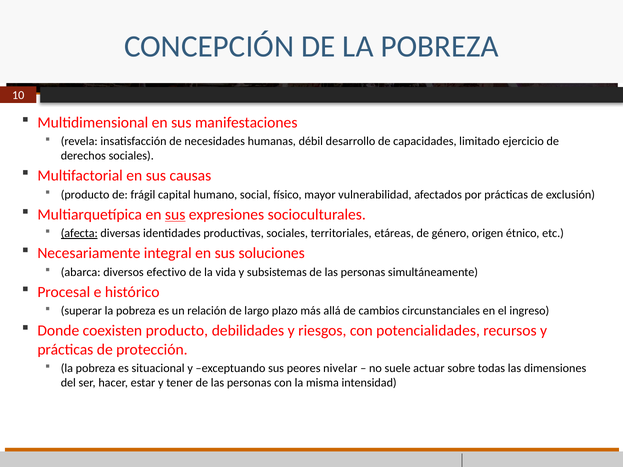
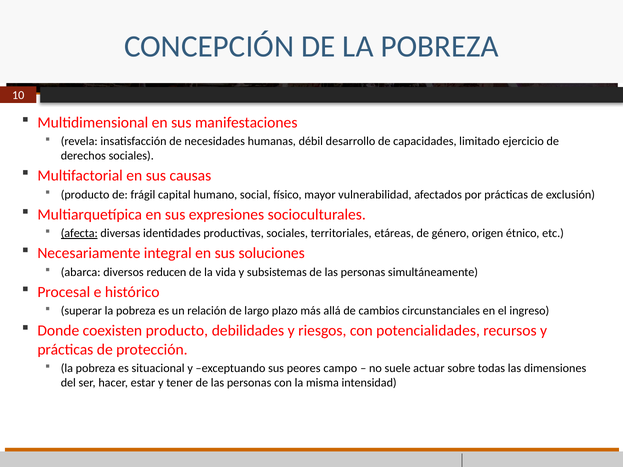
sus underline: present -> none (175, 215)
efectivo: efectivo -> reducen (166, 272)
nivelar: nivelar -> campo (340, 369)
